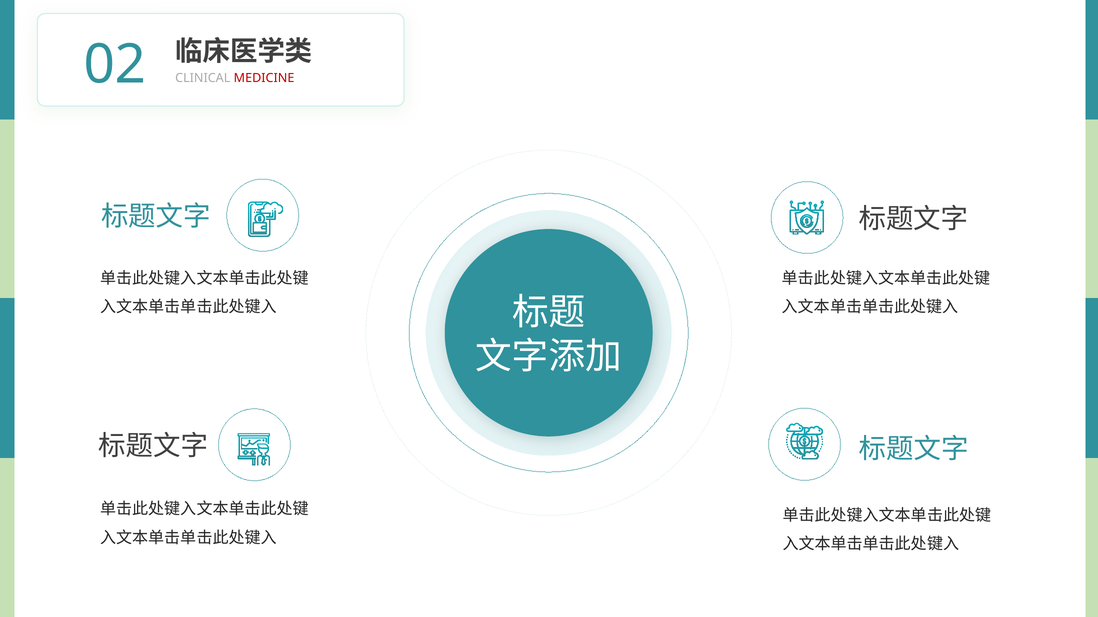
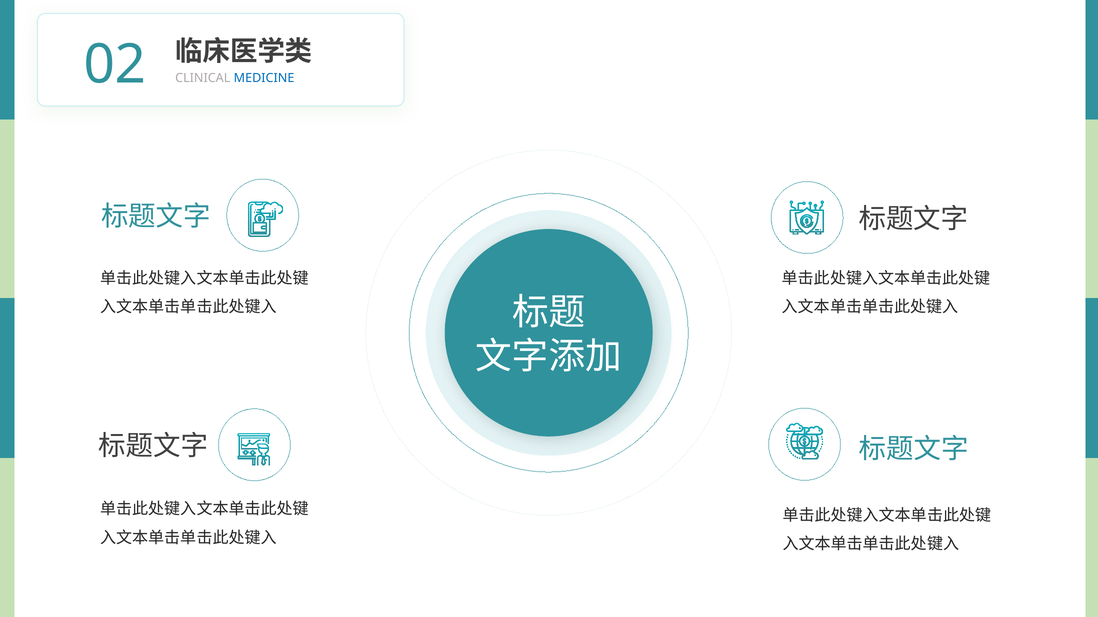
MEDICINE colour: red -> blue (264, 78)
